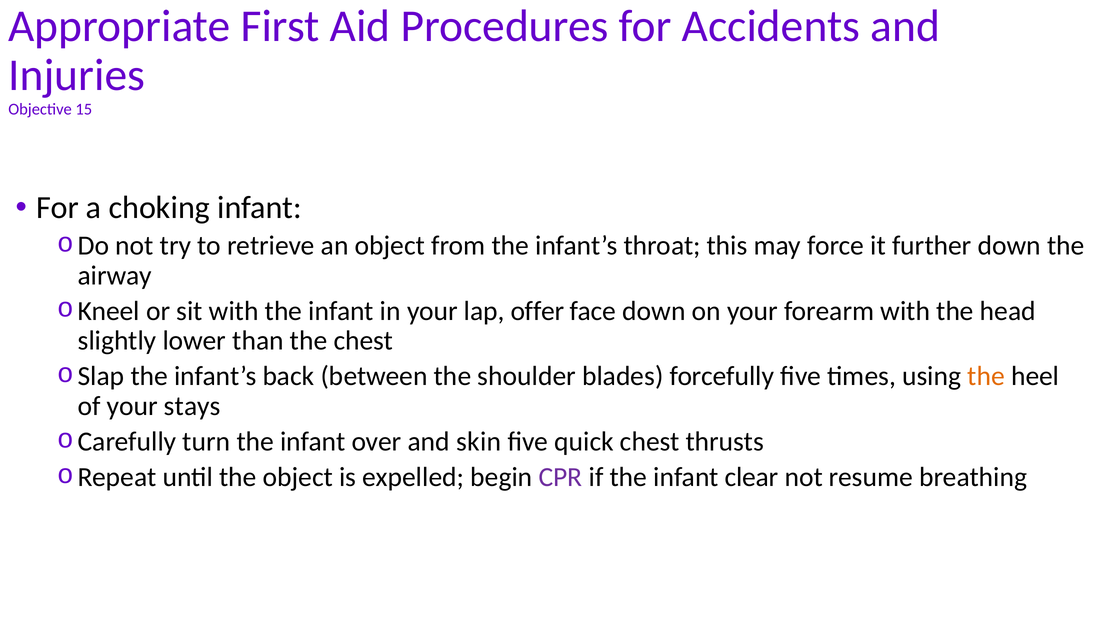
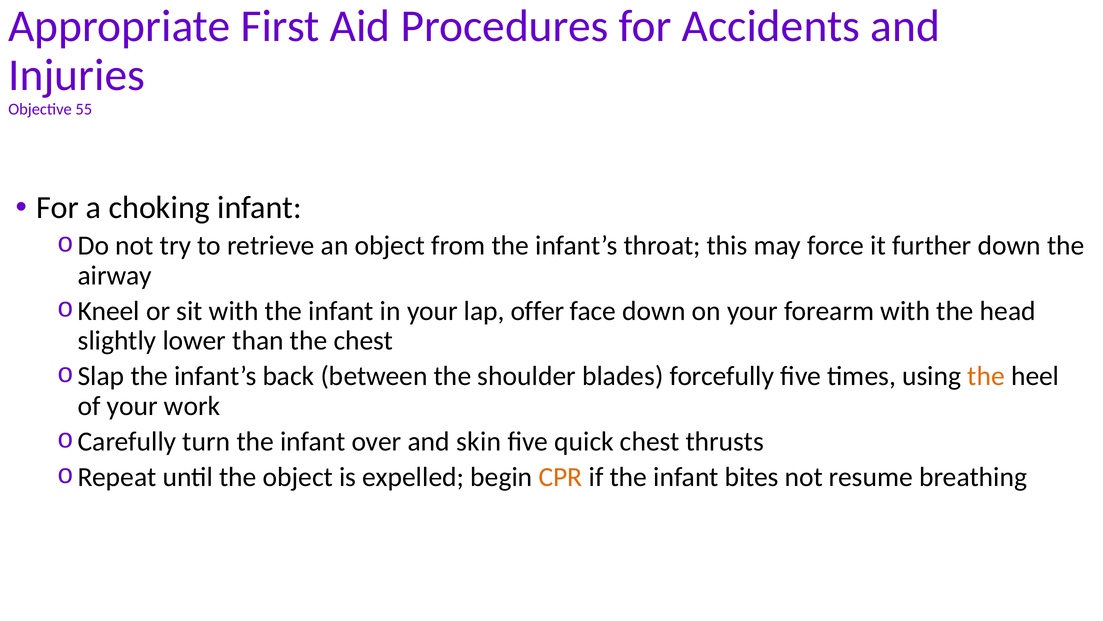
15: 15 -> 55 (84, 109)
stays: stays -> work (192, 406)
CPR colour: purple -> orange (560, 477)
clear: clear -> bites (752, 477)
